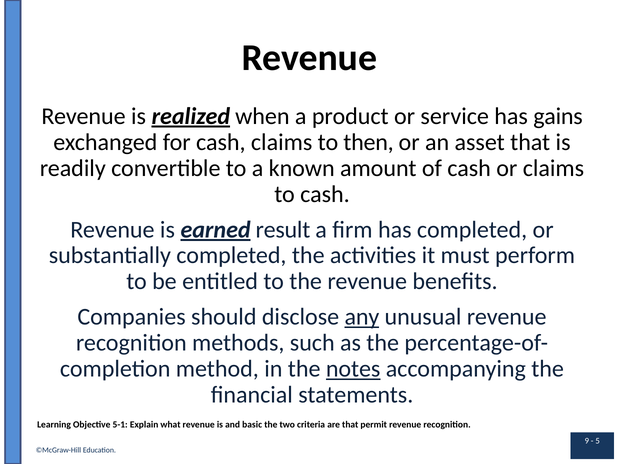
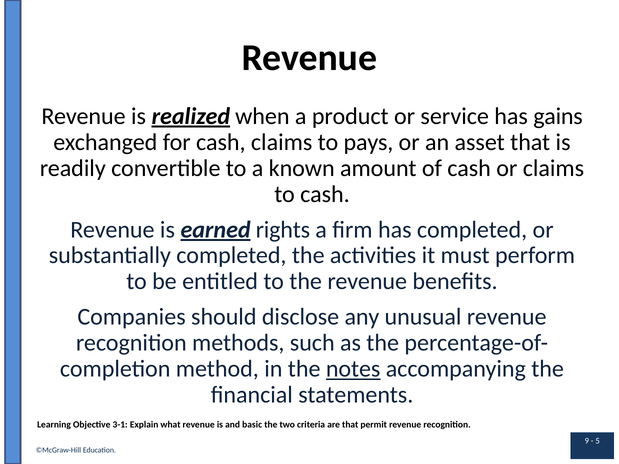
then: then -> pays (368, 142)
result: result -> rights (283, 230)
any underline: present -> none (362, 317)
5-1: 5-1 -> 3-1 (120, 425)
